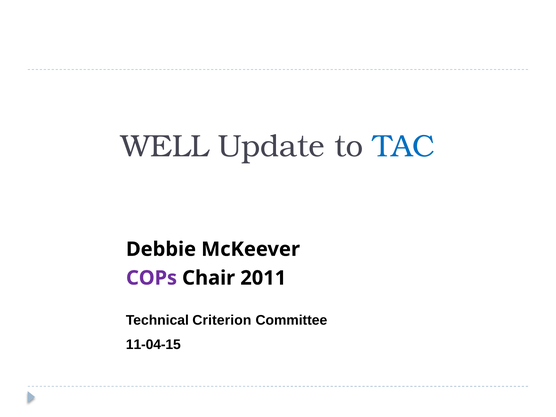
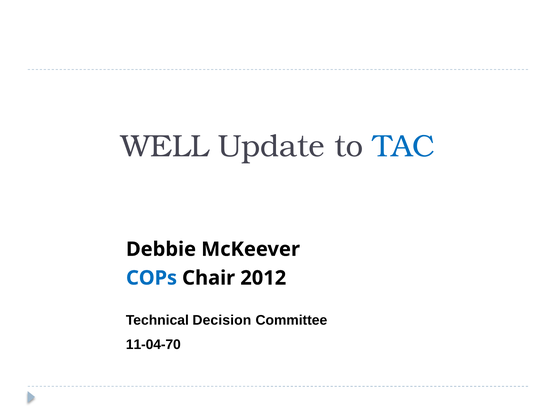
COPs colour: purple -> blue (152, 278)
2011: 2011 -> 2012 (263, 278)
Criterion: Criterion -> Decision (222, 320)
11-04-15: 11-04-15 -> 11-04-70 (153, 344)
